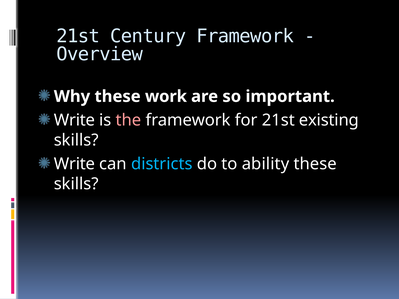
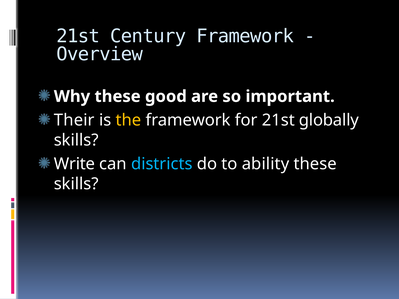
work: work -> good (166, 97)
Write: Write -> Their (74, 120)
the colour: pink -> yellow (129, 120)
existing: existing -> globally (329, 120)
